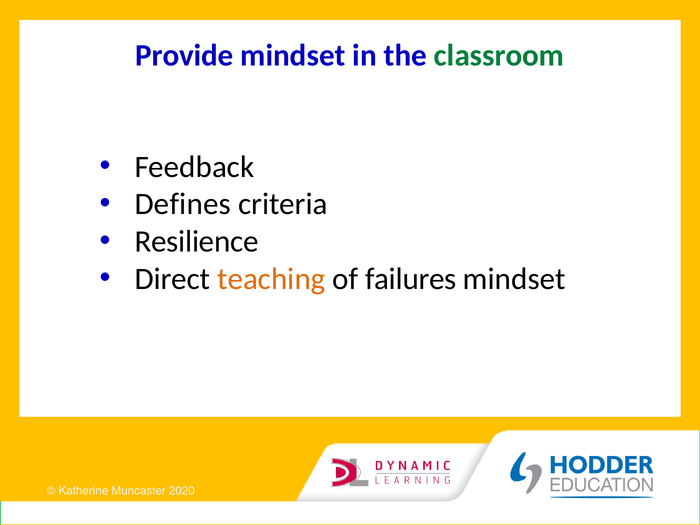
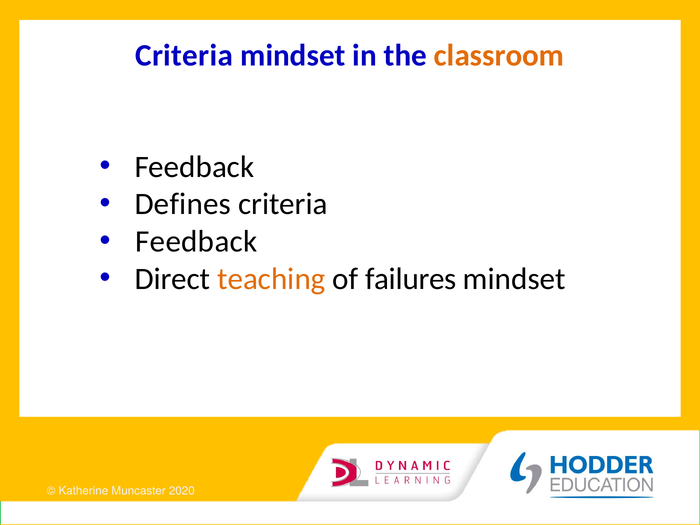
Provide: Provide -> Criteria (184, 55)
classroom colour: green -> orange (499, 55)
Resilience: Resilience -> Feedback (196, 241)
